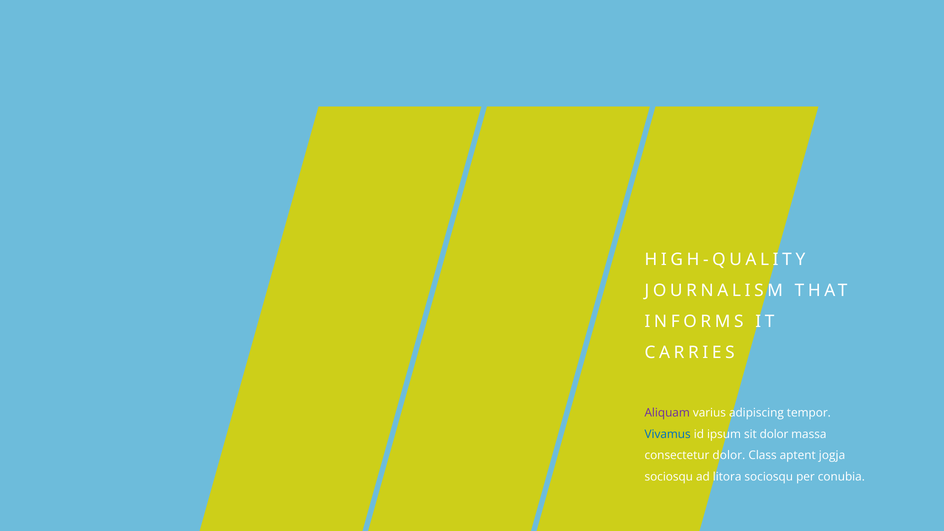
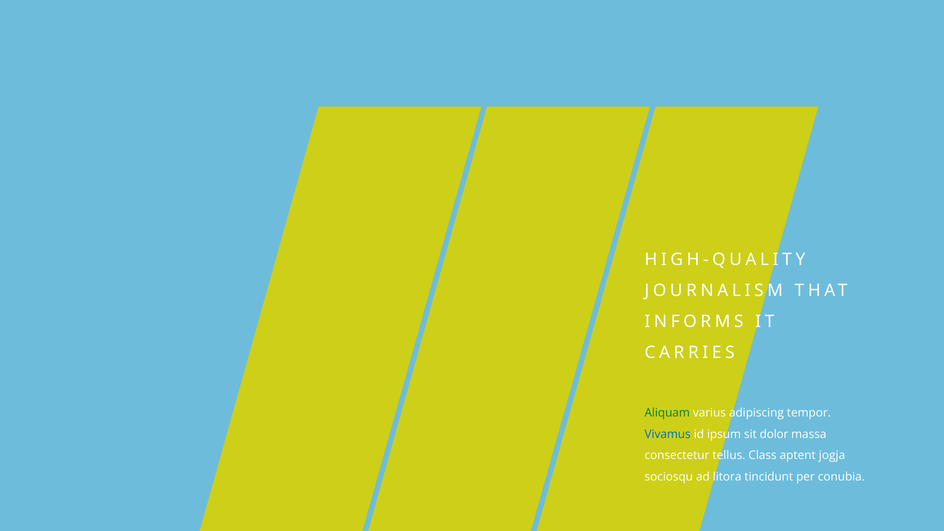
Aliquam colour: purple -> green (667, 413)
consectetur dolor: dolor -> tellus (729, 455)
litora sociosqu: sociosqu -> tincidunt (769, 477)
